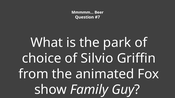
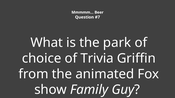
Silvio: Silvio -> Trivia (97, 59)
